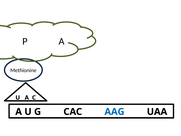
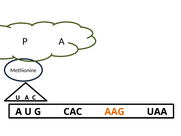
AAG colour: blue -> orange (114, 112)
